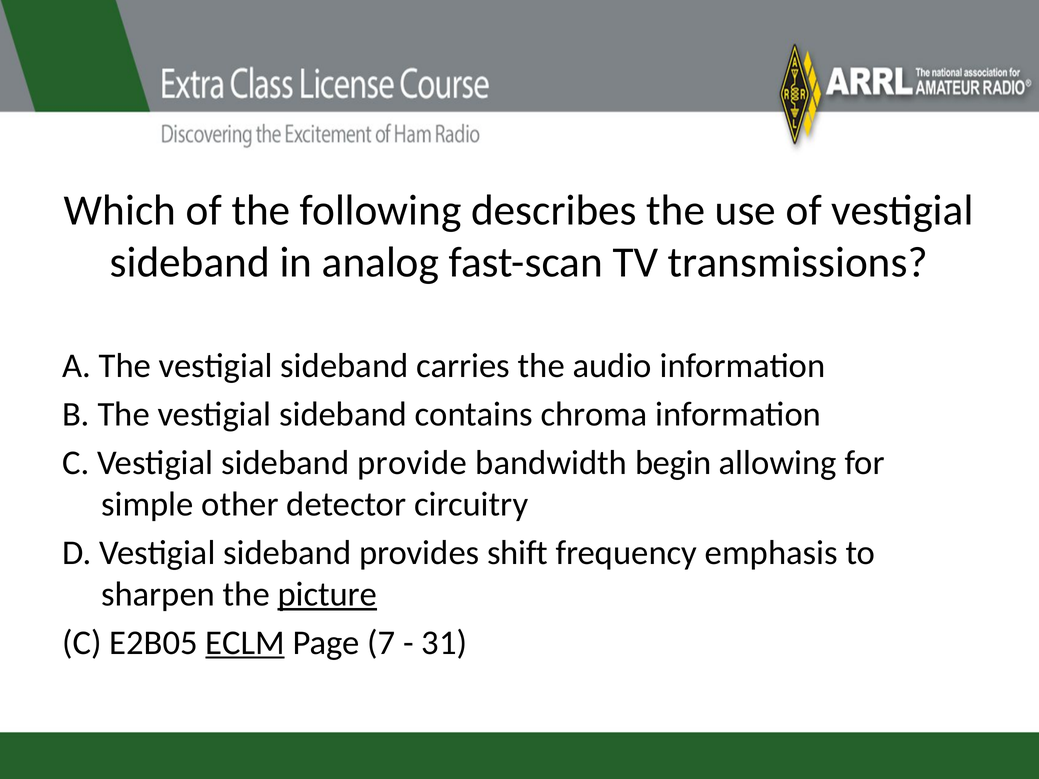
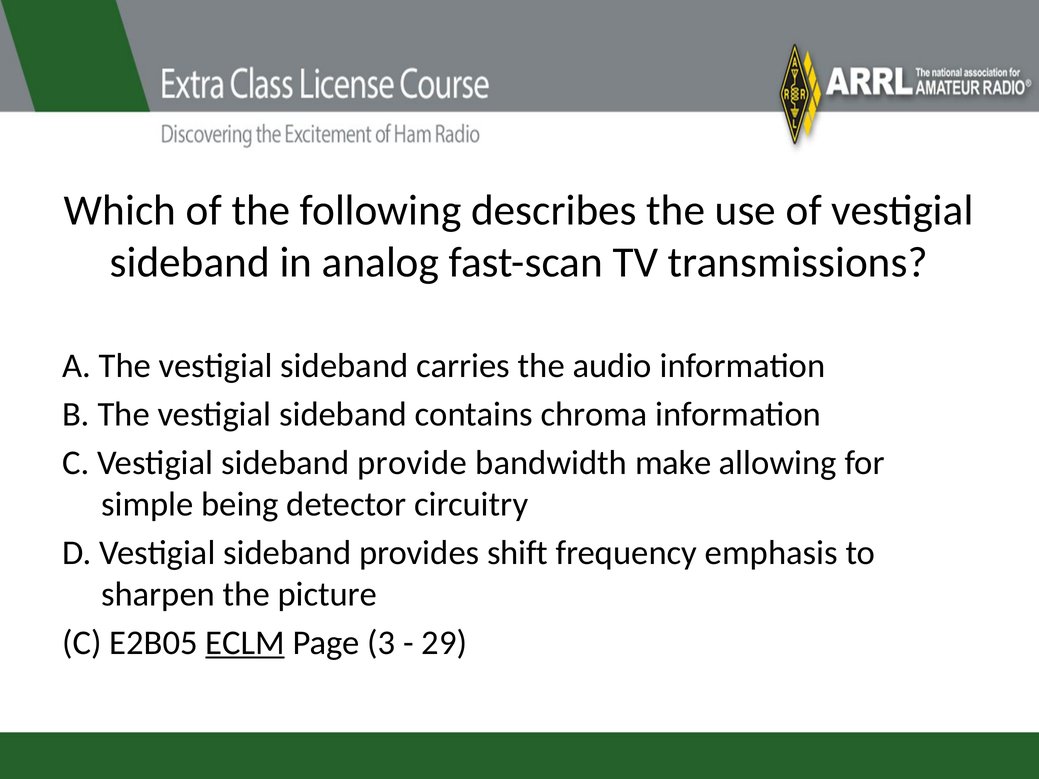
begin: begin -> make (673, 463)
other: other -> being (240, 505)
picture underline: present -> none (327, 595)
7: 7 -> 3 (381, 643)
31: 31 -> 29 (444, 643)
